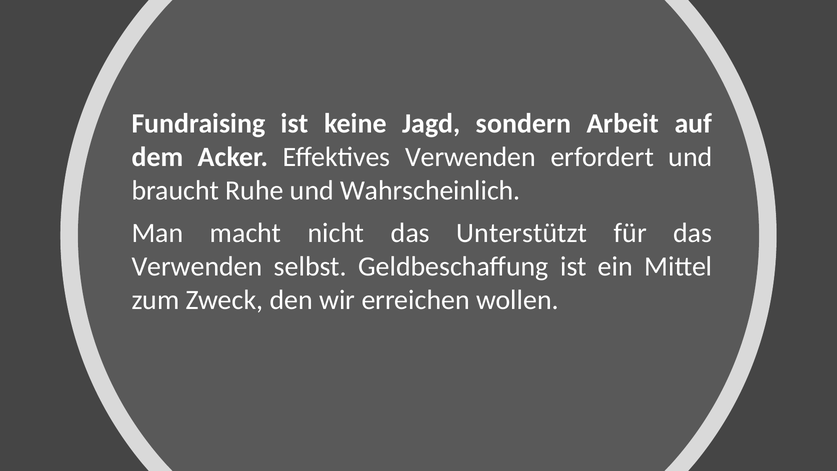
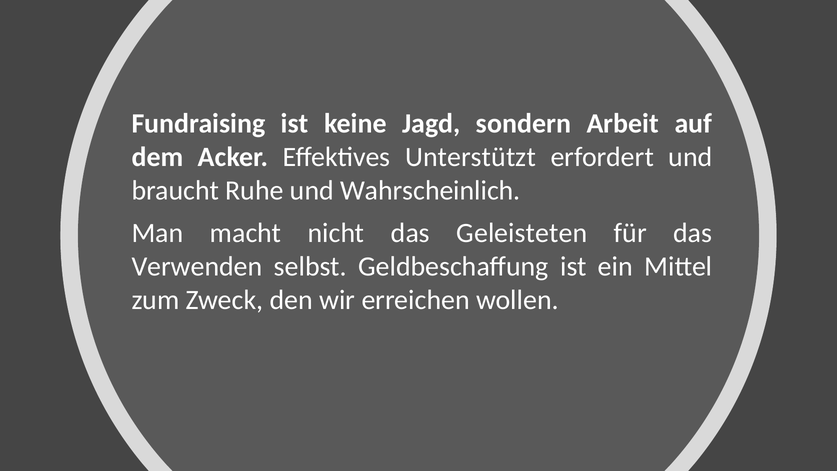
Effektives Verwenden: Verwenden -> Unterstützt (470, 157)
Unterstützt: Unterstützt -> Geleisteten (522, 233)
